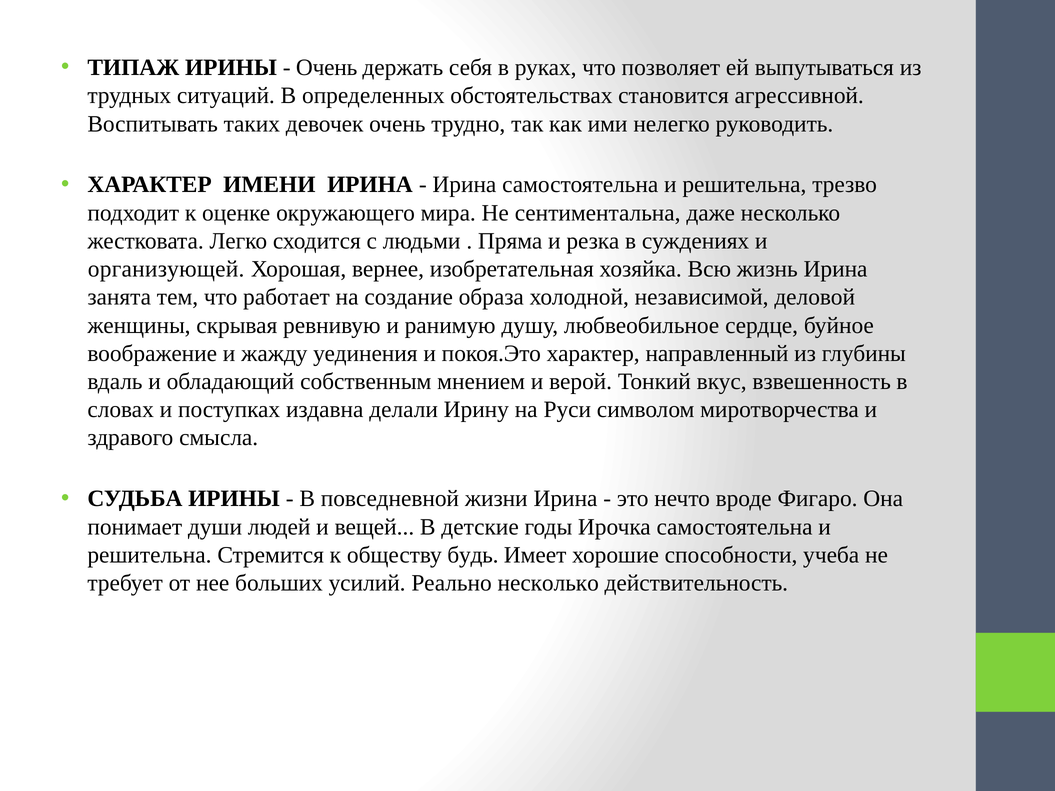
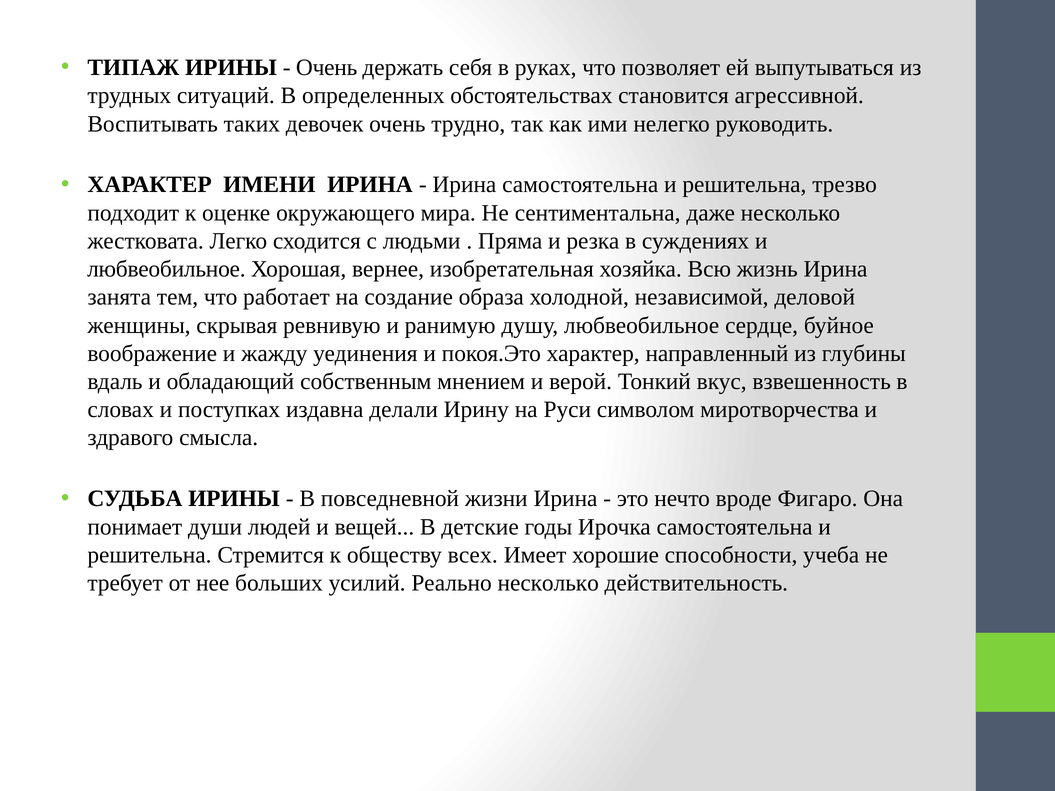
организующей: организующей -> любвеобильное (166, 269)
будь: будь -> всех (473, 555)
